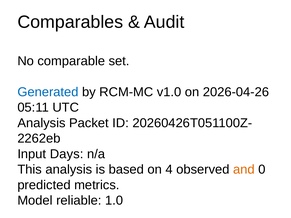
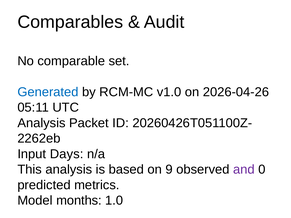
4: 4 -> 9 (169, 170)
and colour: orange -> purple (244, 170)
reliable: reliable -> months (79, 201)
